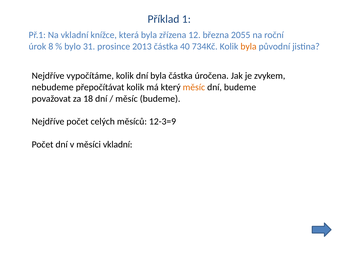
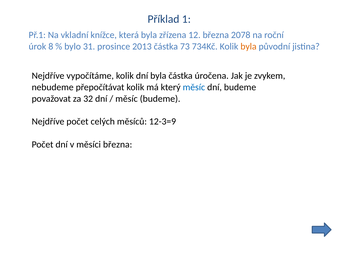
2055: 2055 -> 2078 (241, 35)
40: 40 -> 73 (185, 46)
měsíc colour: orange -> blue (194, 87)
18: 18 -> 32 (88, 99)
měsíci vkladní: vkladní -> března (118, 145)
